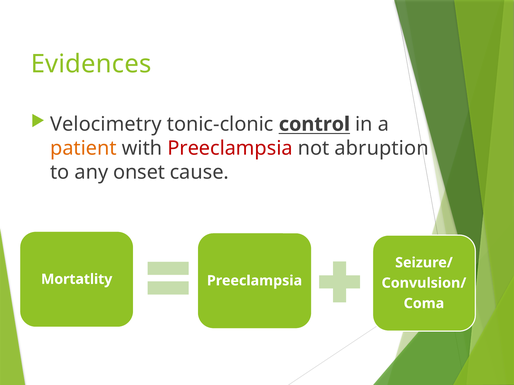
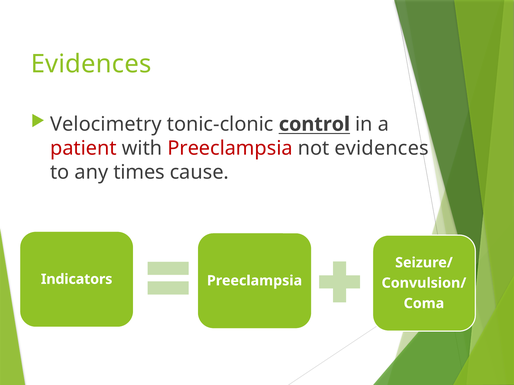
patient colour: orange -> red (83, 148)
not abruption: abruption -> evidences (382, 148)
onset: onset -> times (139, 172)
Mortatlity: Mortatlity -> Indicators (77, 280)
